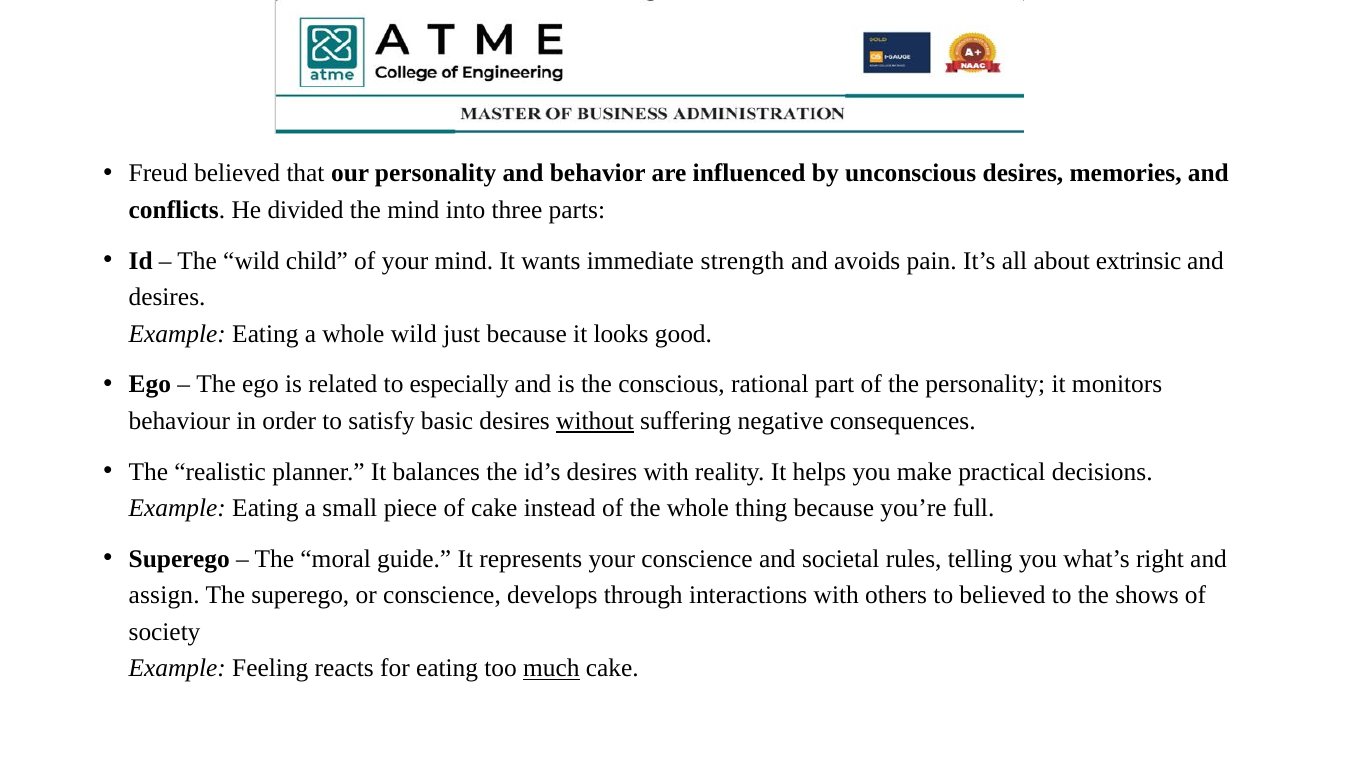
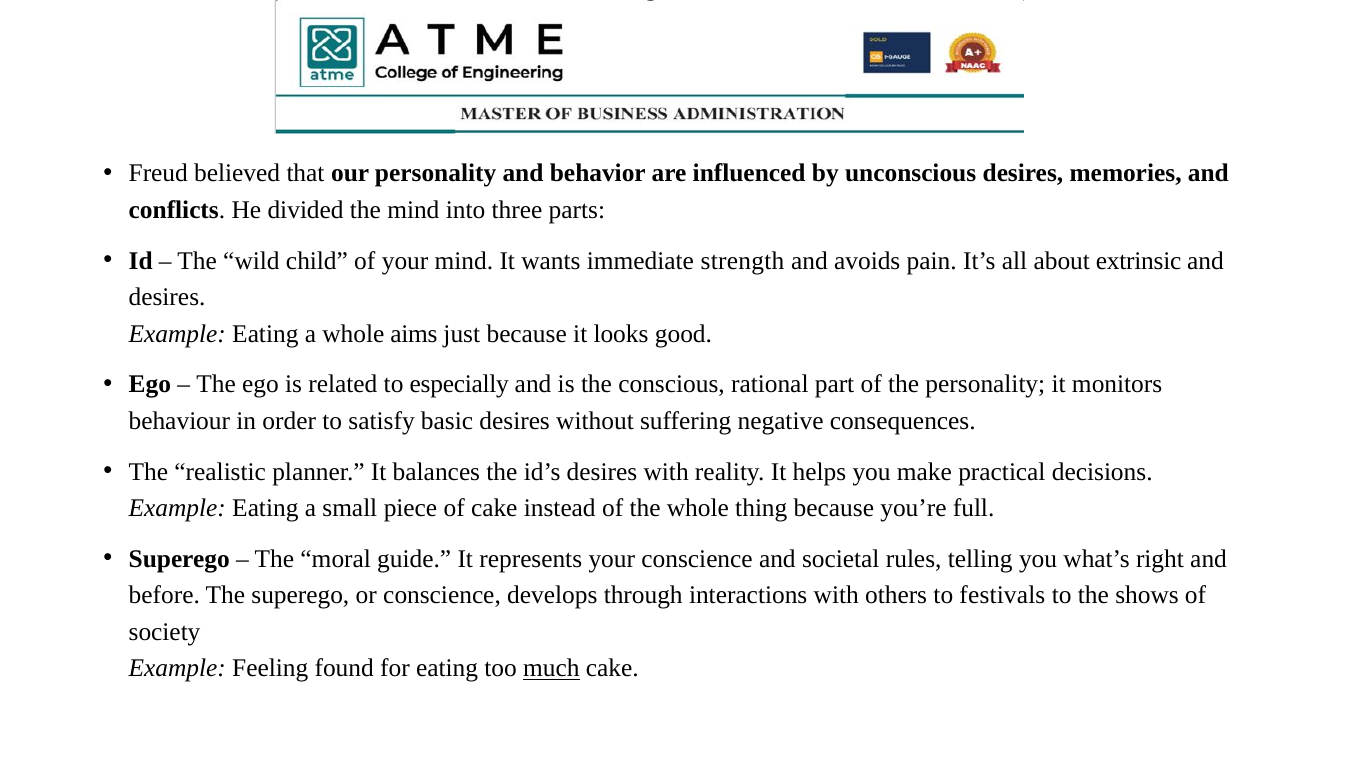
whole wild: wild -> aims (414, 334)
without underline: present -> none (595, 421)
assign: assign -> before (164, 596)
to believed: believed -> festivals (1002, 596)
reacts: reacts -> found (344, 669)
